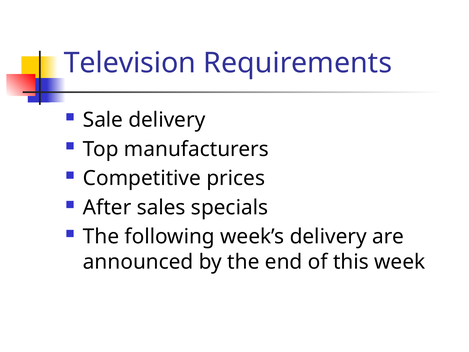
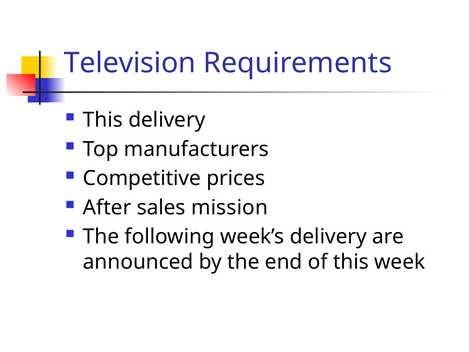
Sale: Sale -> This (103, 120)
specials: specials -> mission (230, 207)
